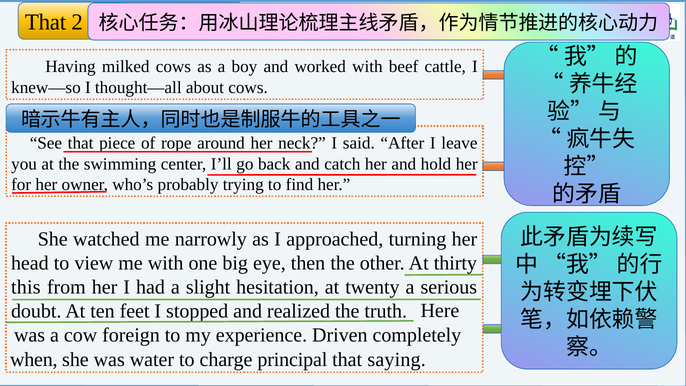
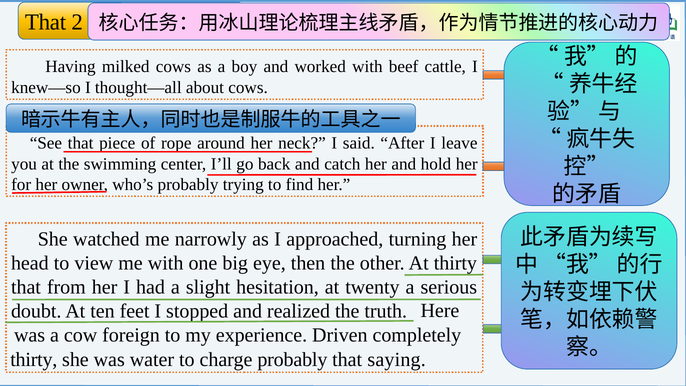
this: this -> that (26, 287)
when: when -> thirty (34, 359)
charge principal: principal -> probably (292, 359)
